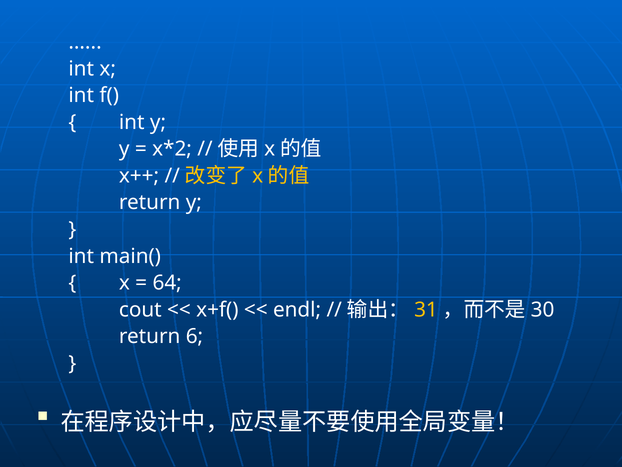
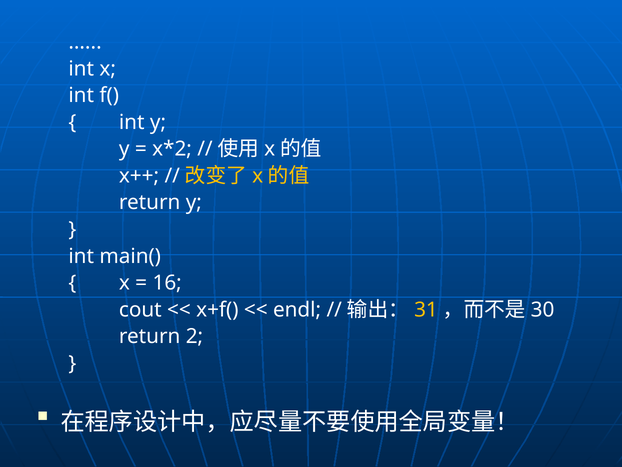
64: 64 -> 16 (167, 283)
6: 6 -> 2 (194, 336)
